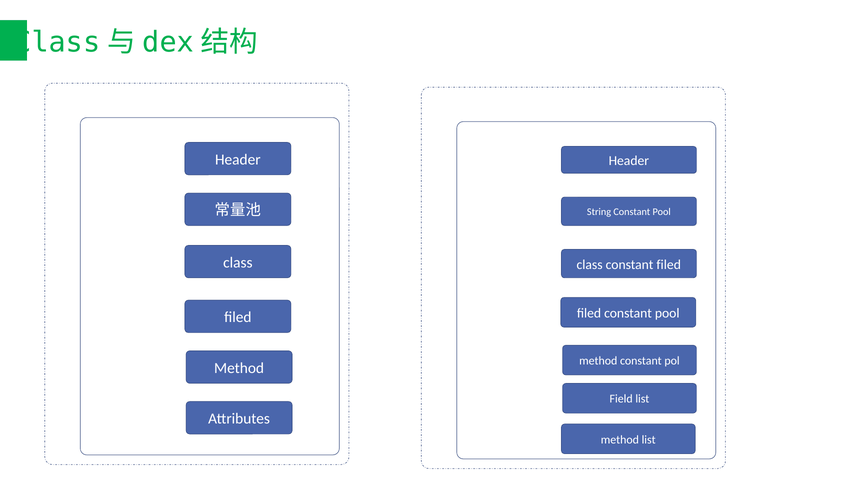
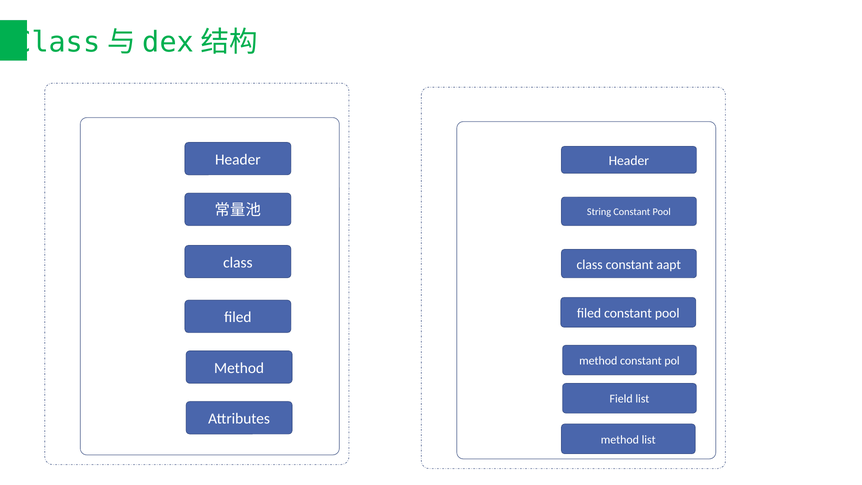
constant filed: filed -> aapt (669, 264)
